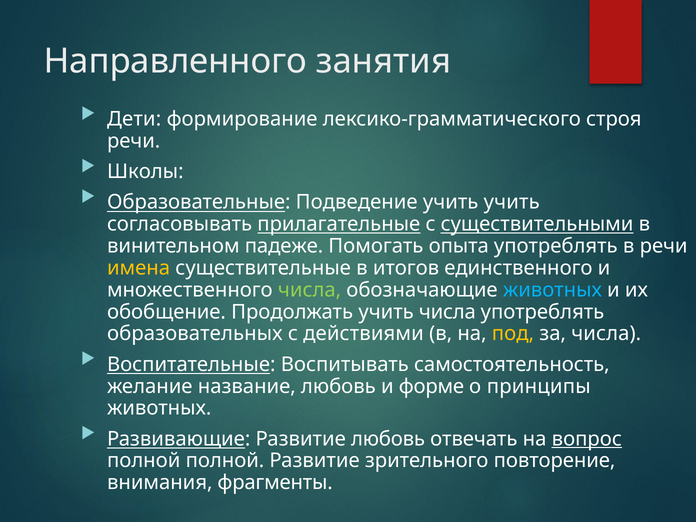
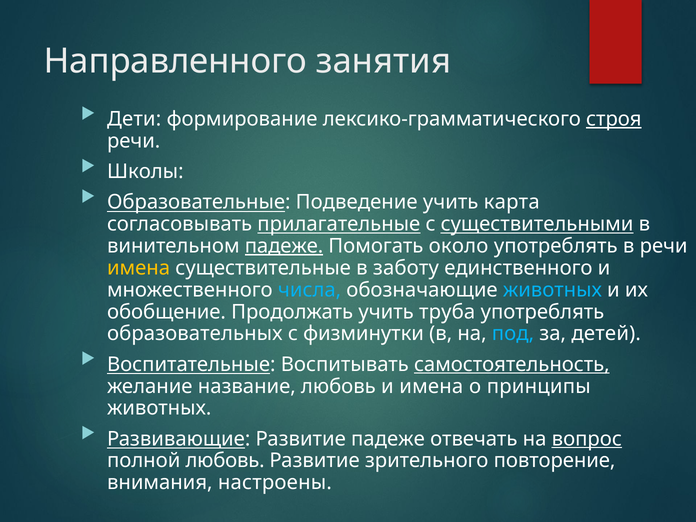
строя underline: none -> present (614, 119)
учить учить: учить -> карта (512, 202)
падеже underline: none -> present (284, 246)
опыта: опыта -> около (459, 246)
итогов: итогов -> заботу (406, 268)
числа colour: light green -> light blue (310, 290)
учить числа: числа -> труба (447, 312)
действиями: действиями -> физминутки (364, 334)
под colour: yellow -> light blue (513, 334)
за числа: числа -> детей (606, 334)
самостоятельность underline: none -> present (512, 364)
и форме: форме -> имена (431, 386)
Развитие любовь: любовь -> падеже (388, 439)
полной полной: полной -> любовь (225, 461)
фрагменты: фрагменты -> настроены (275, 483)
